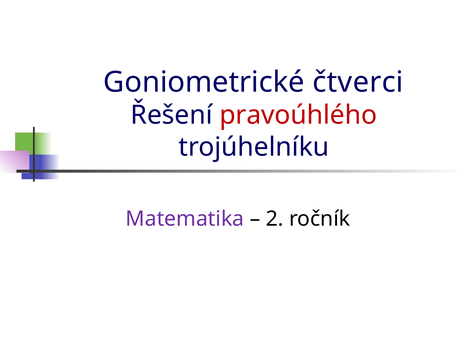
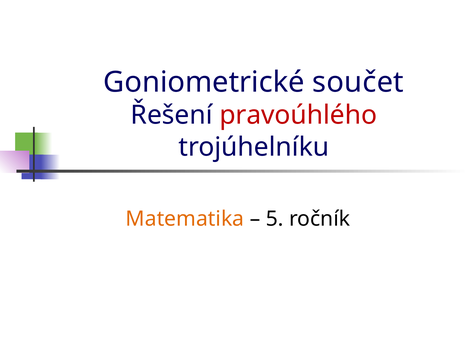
čtverci: čtverci -> součet (358, 82)
Matematika colour: purple -> orange (185, 219)
2: 2 -> 5 (275, 219)
